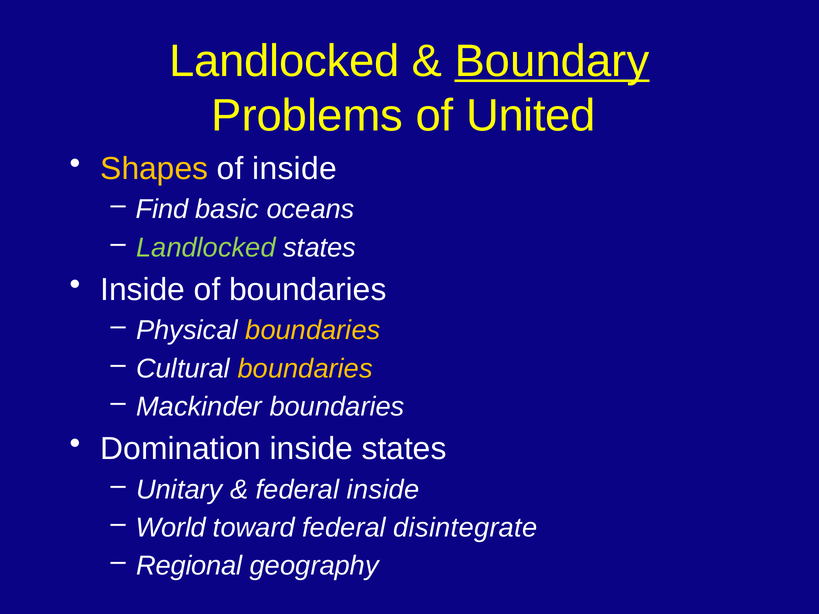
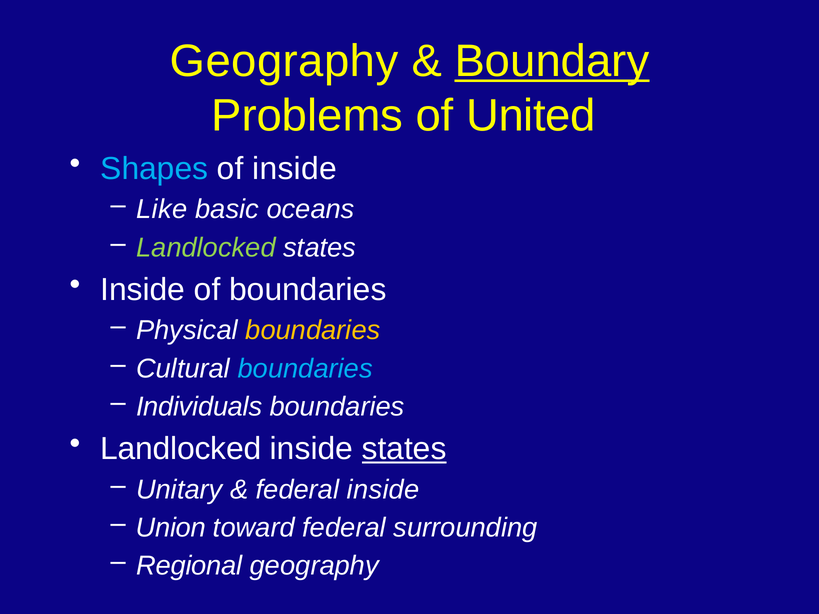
Landlocked: Landlocked -> Geography (284, 61)
Shapes colour: yellow -> light blue (154, 169)
Find: Find -> Like (162, 209)
boundaries colour: yellow -> light blue (305, 369)
Mackinder: Mackinder -> Individuals (199, 407)
Domination: Domination -> Landlocked (181, 449)
states underline: none -> present (404, 449)
World: World -> Union (171, 528)
disintegrate: disintegrate -> surrounding (466, 528)
